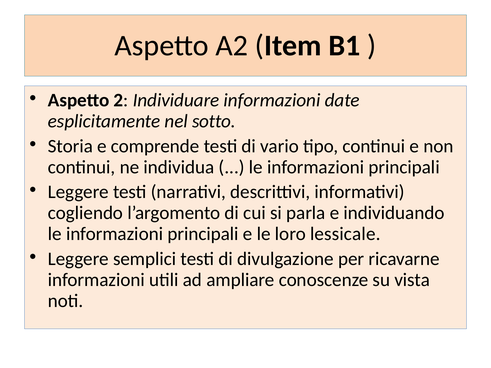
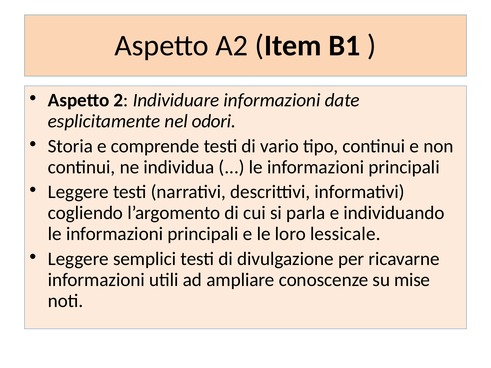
sotto: sotto -> odori (214, 121)
vista: vista -> mise (412, 280)
